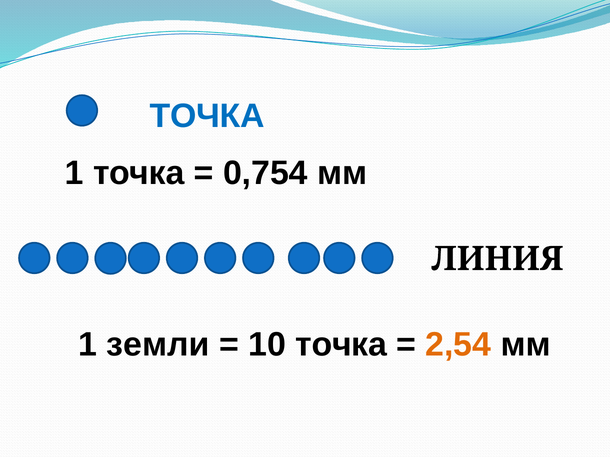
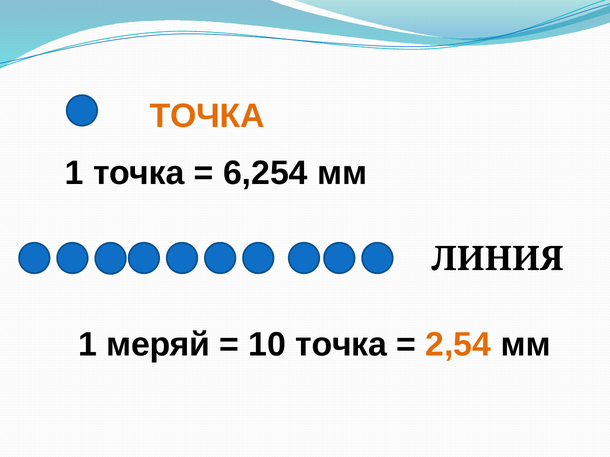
ТОЧКА colour: blue -> orange (207, 116)
0,754: 0,754 -> 6,254 (265, 173)
земли: земли -> меряй (158, 345)
